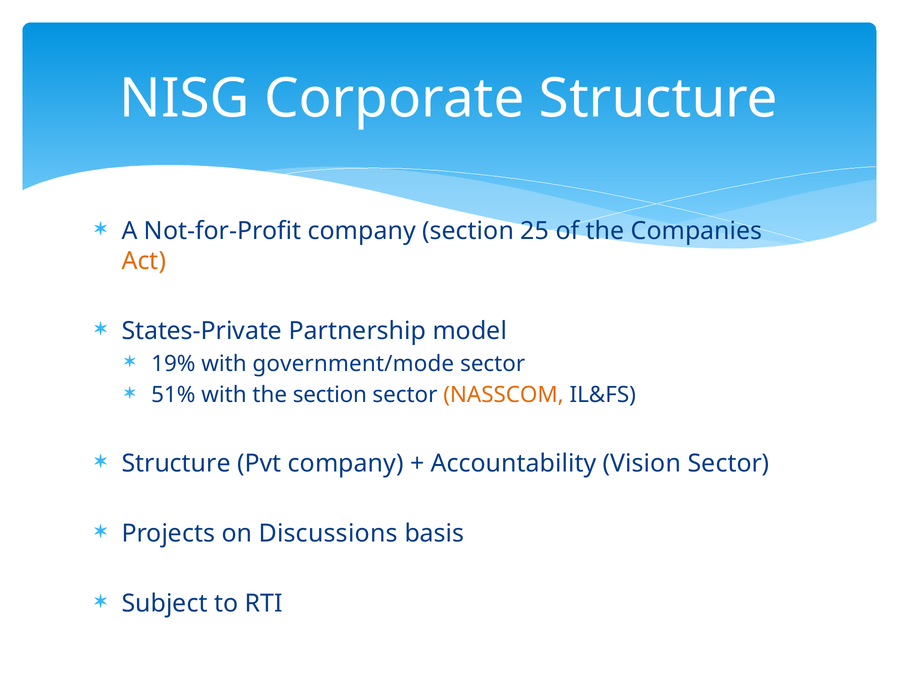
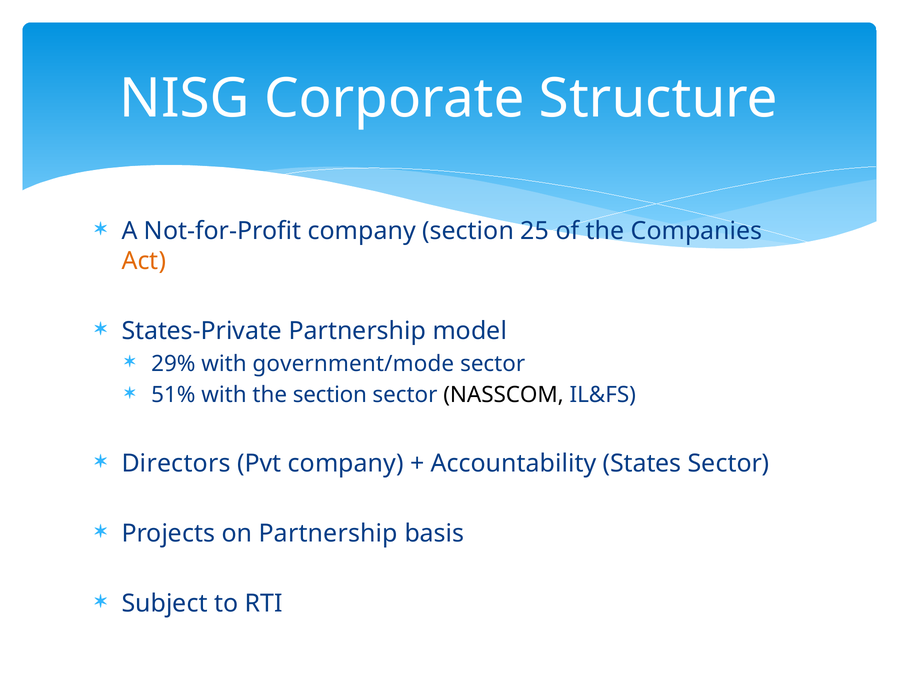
19%: 19% -> 29% (173, 363)
NASSCOM colour: orange -> black (504, 395)
Structure: Structure -> Directors (176, 463)
Vision: Vision -> States (642, 463)
on Discussions: Discussions -> Partnership (328, 533)
